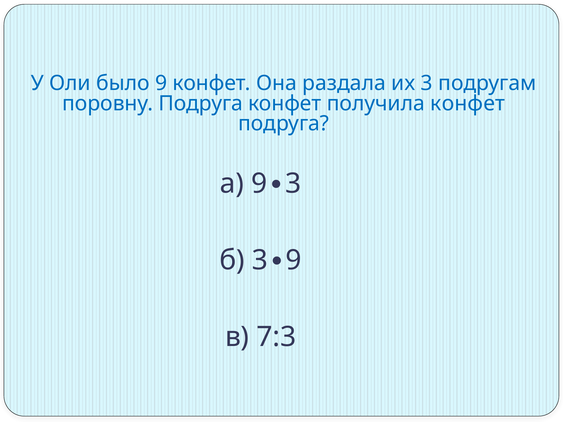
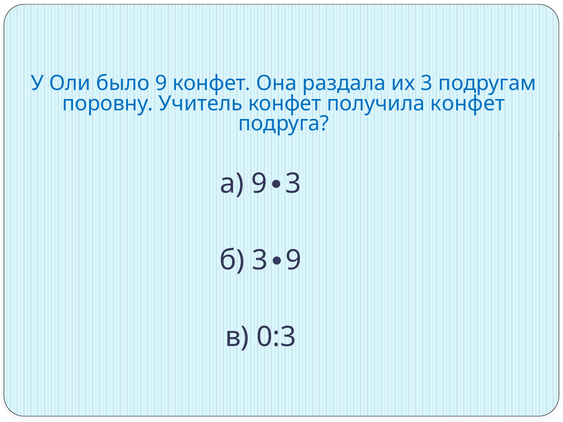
поровну Подруга: Подруга -> Учитель (201, 103)
7:3: 7:3 -> 0:3 (276, 337)
